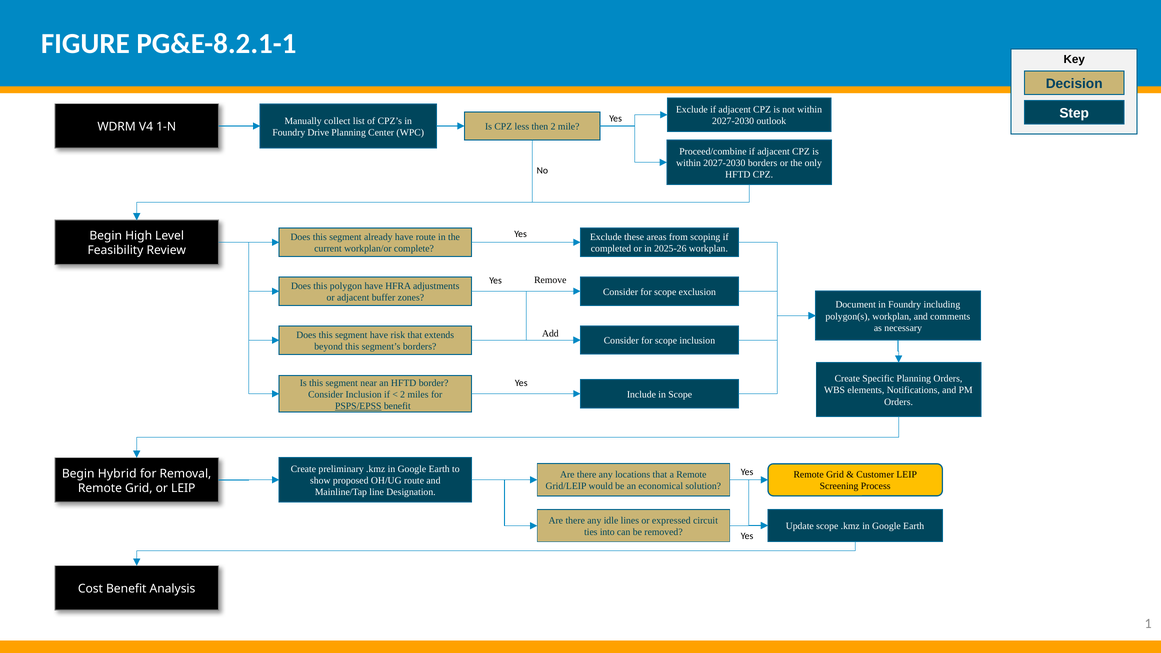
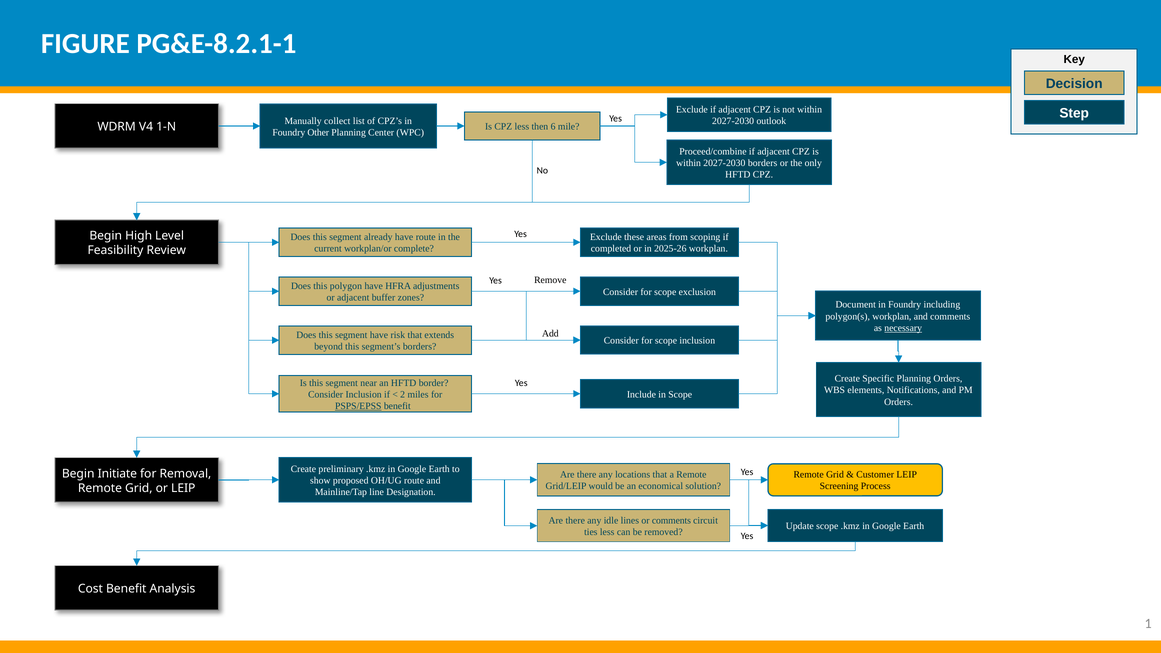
then 2: 2 -> 6 (553, 127)
Drive: Drive -> Other (318, 133)
necessary underline: none -> present (903, 328)
Hybrid: Hybrid -> Initiate (117, 474)
or expressed: expressed -> comments (671, 521)
ties into: into -> less (607, 532)
